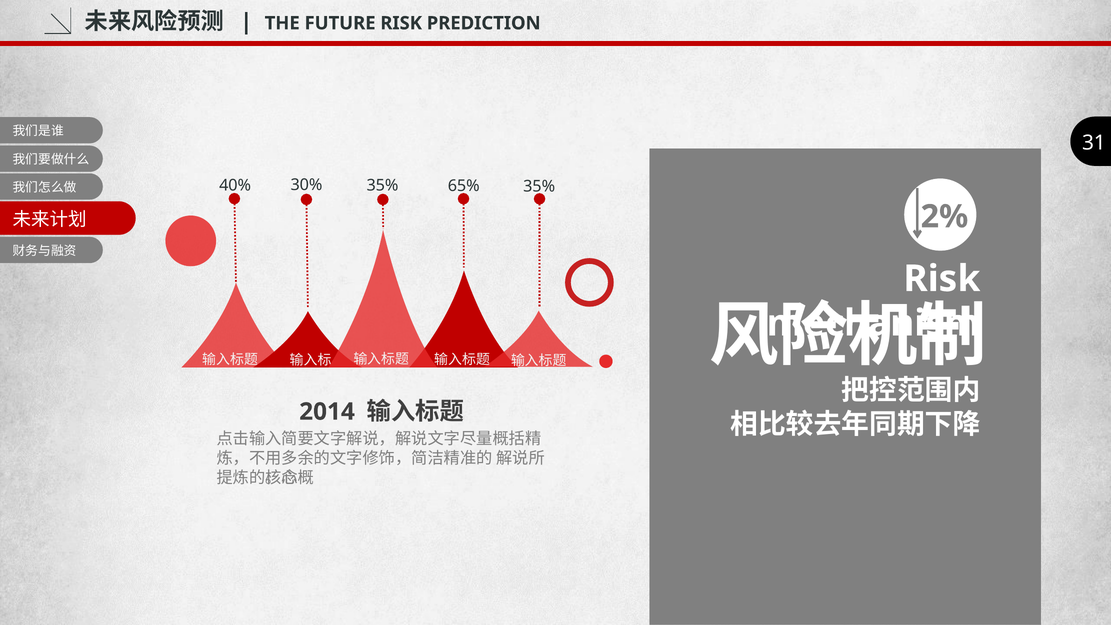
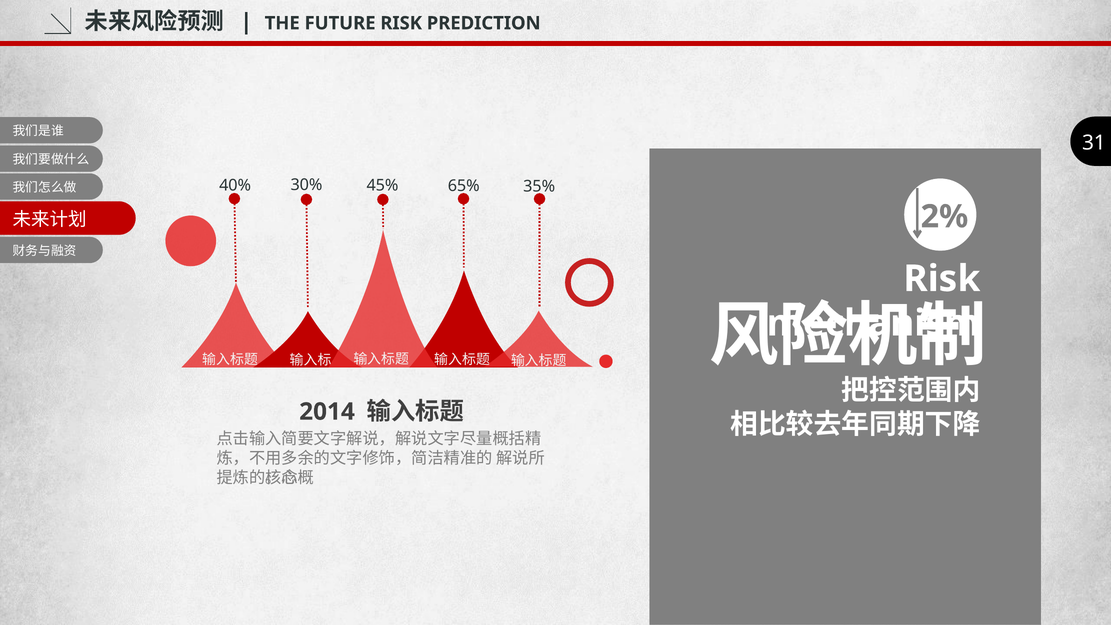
35%: 35% -> 45% (382, 185)
